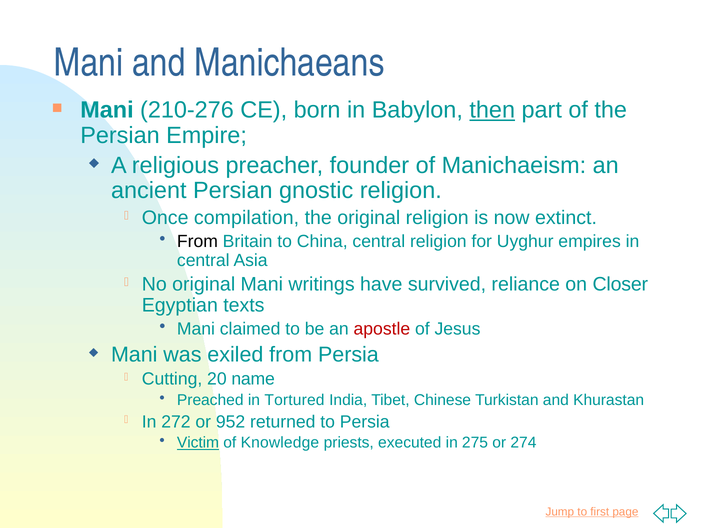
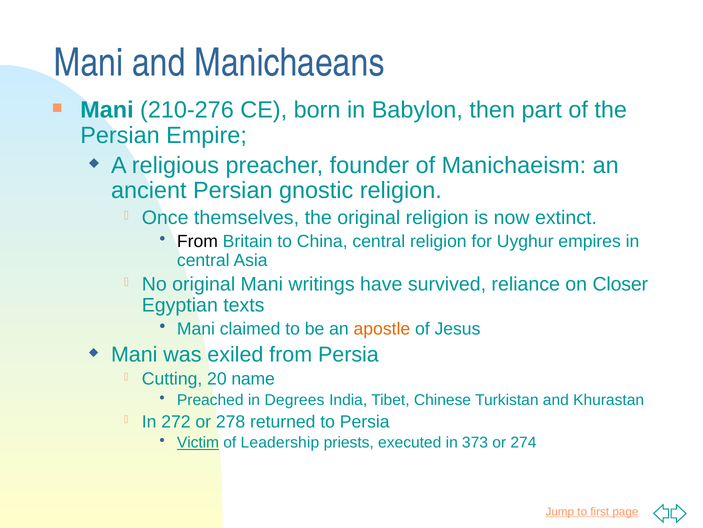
then underline: present -> none (492, 110)
compilation: compilation -> themselves (247, 217)
apostle colour: red -> orange (382, 329)
Tortured: Tortured -> Degrees (294, 400)
952: 952 -> 278 (231, 421)
Knowledge: Knowledge -> Leadership (280, 442)
275: 275 -> 373 (475, 442)
